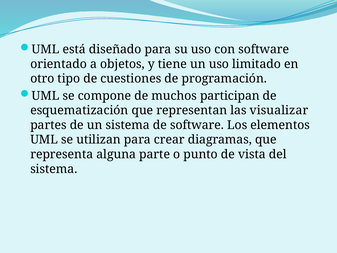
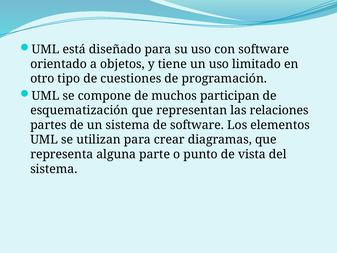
visualizar: visualizar -> relaciones (279, 110)
